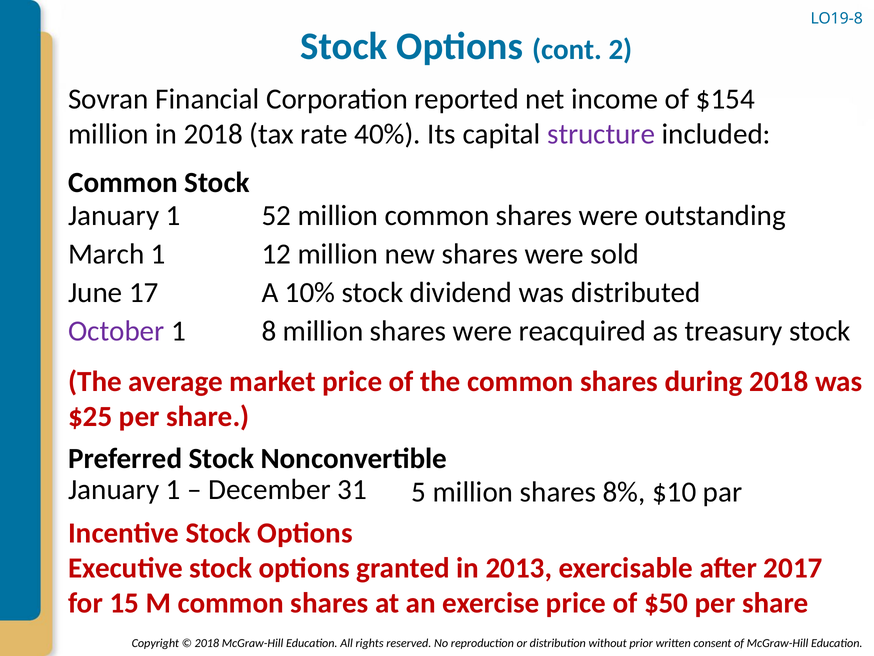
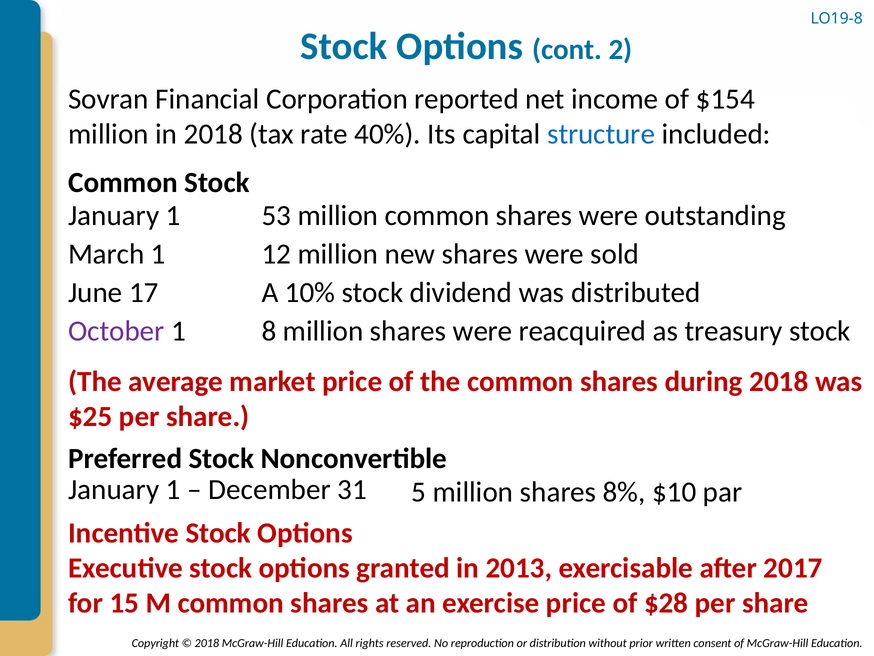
structure colour: purple -> blue (601, 134)
52: 52 -> 53 (276, 216)
$50: $50 -> $28 (666, 603)
